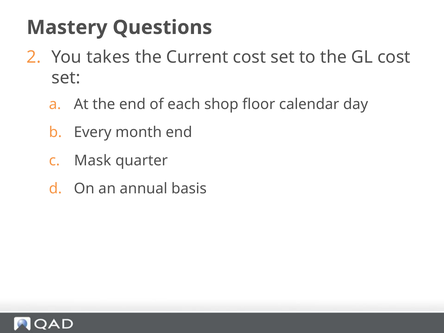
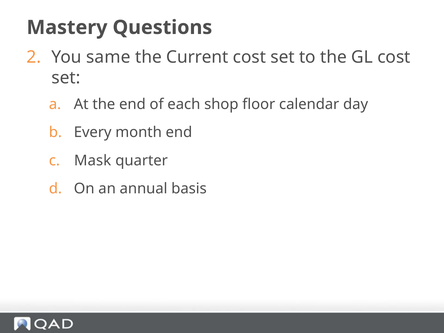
takes: takes -> same (108, 57)
